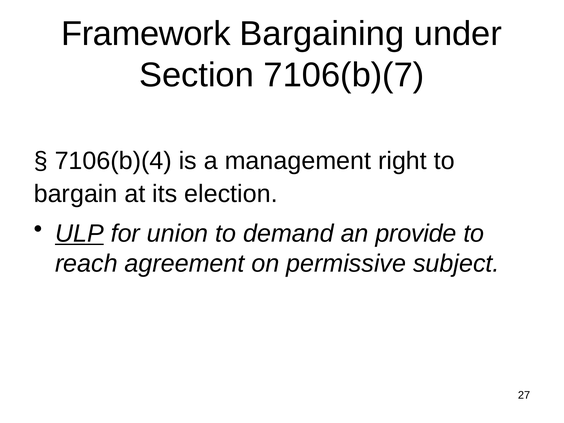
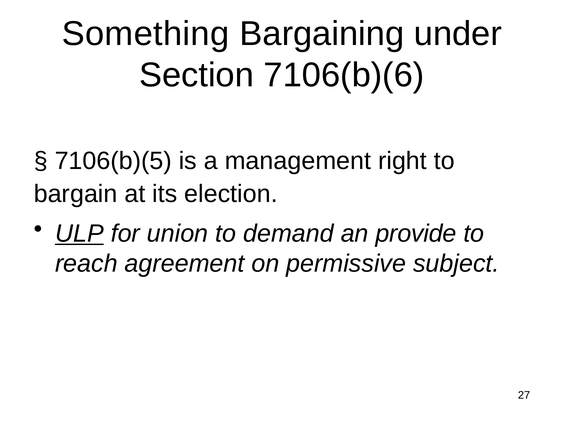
Framework: Framework -> Something (146, 34)
7106(b)(7: 7106(b)(7 -> 7106(b)(6 (344, 75)
7106(b)(4: 7106(b)(4 -> 7106(b)(5 (113, 161)
